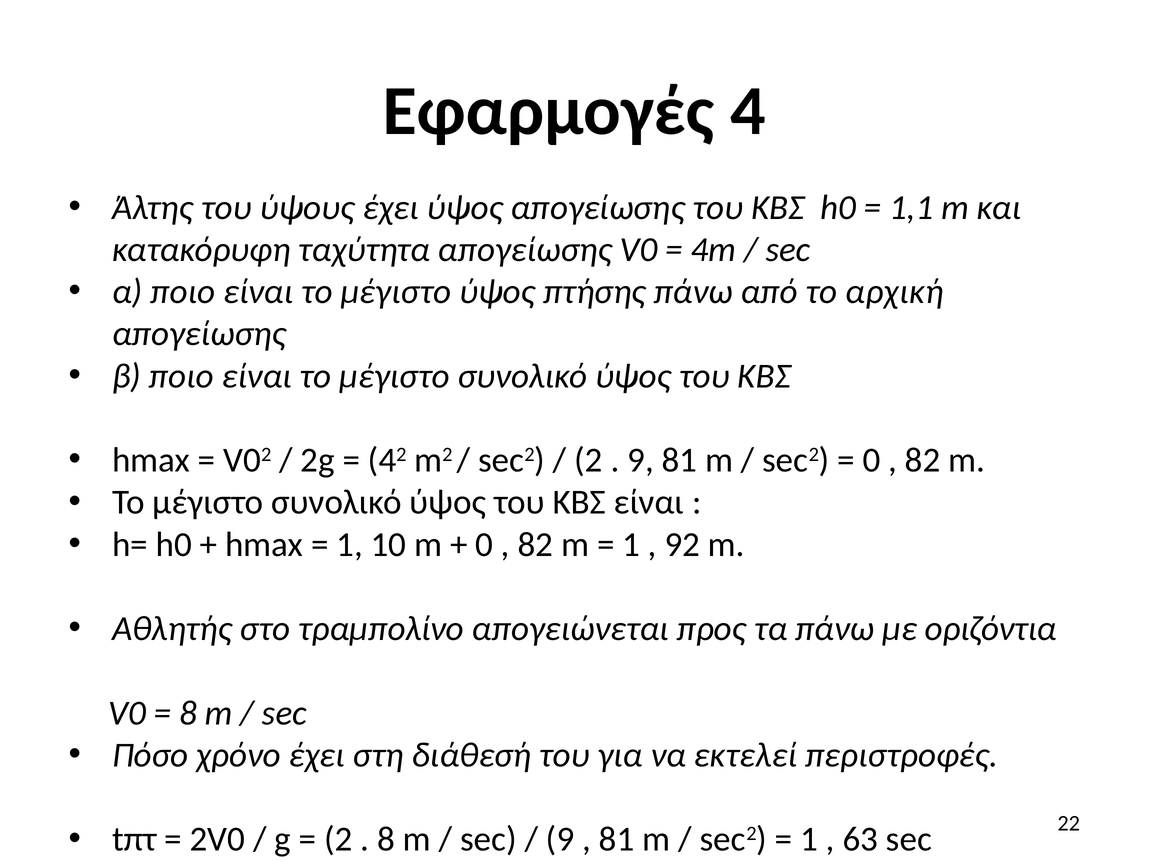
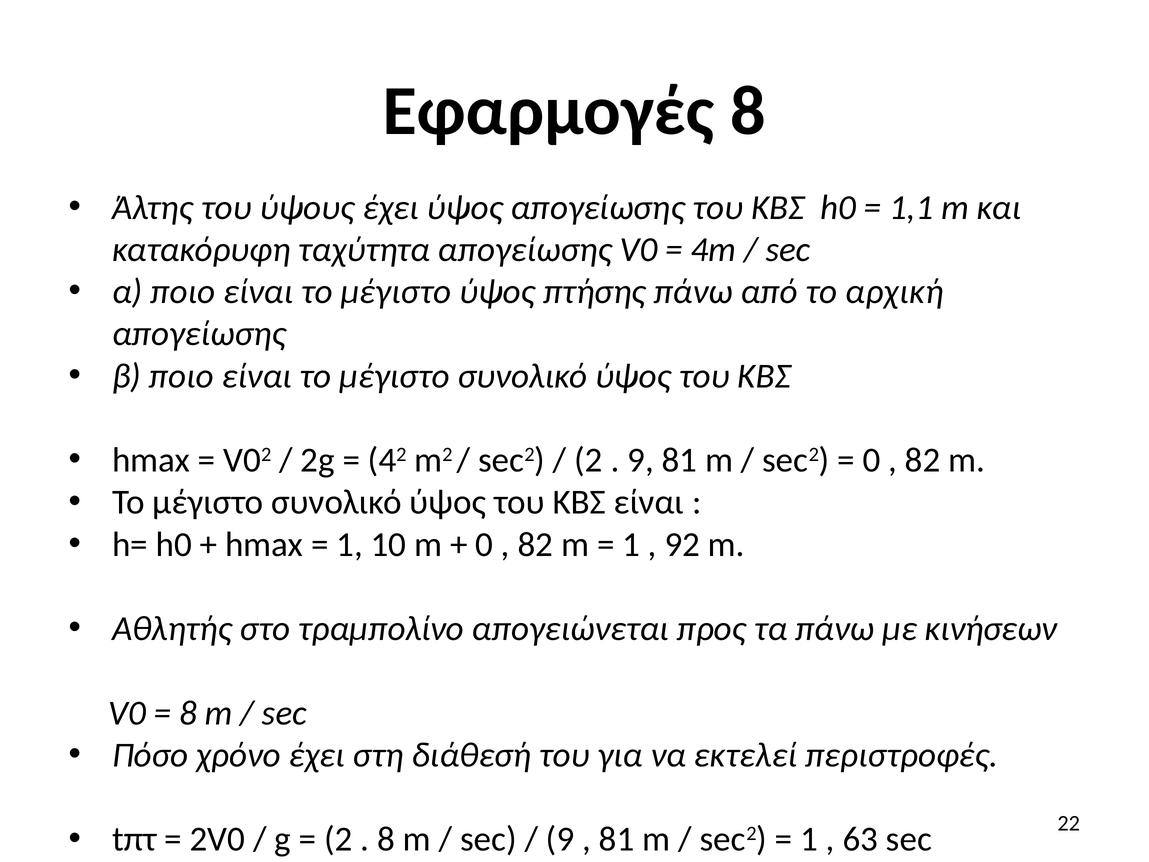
Εφαρμογές 4: 4 -> 8 (748, 111)
οριζόντια: οριζόντια -> κινήσεων (991, 629)
